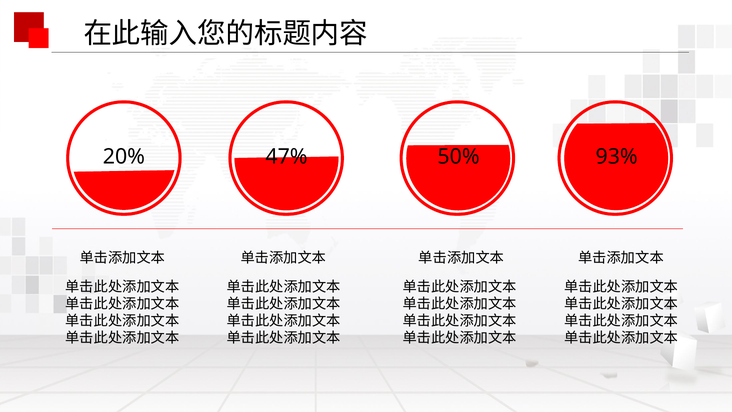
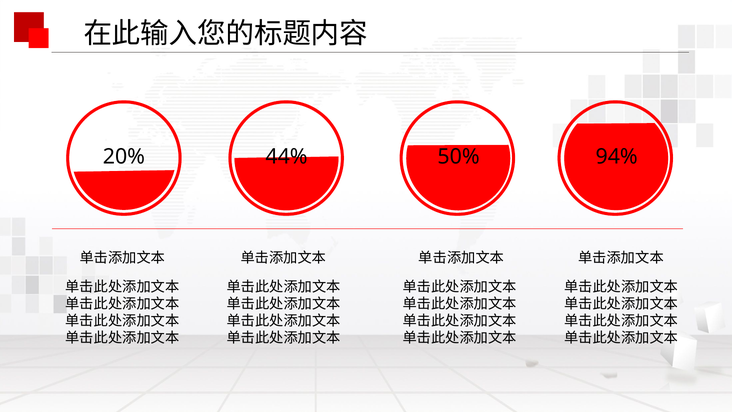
47%: 47% -> 44% (287, 157)
93%: 93% -> 94% (617, 157)
